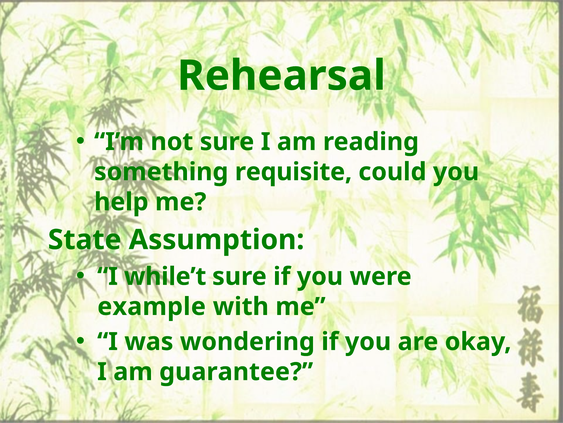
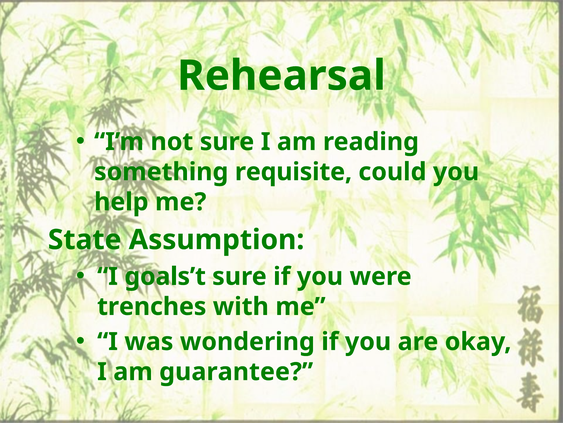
while’t: while’t -> goals’t (165, 276)
example: example -> trenches (152, 306)
